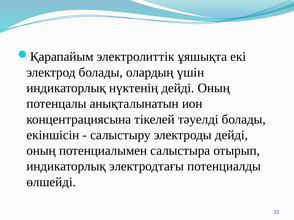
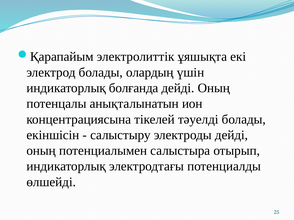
нүктенің: нүктенің -> болғанда (134, 88)
